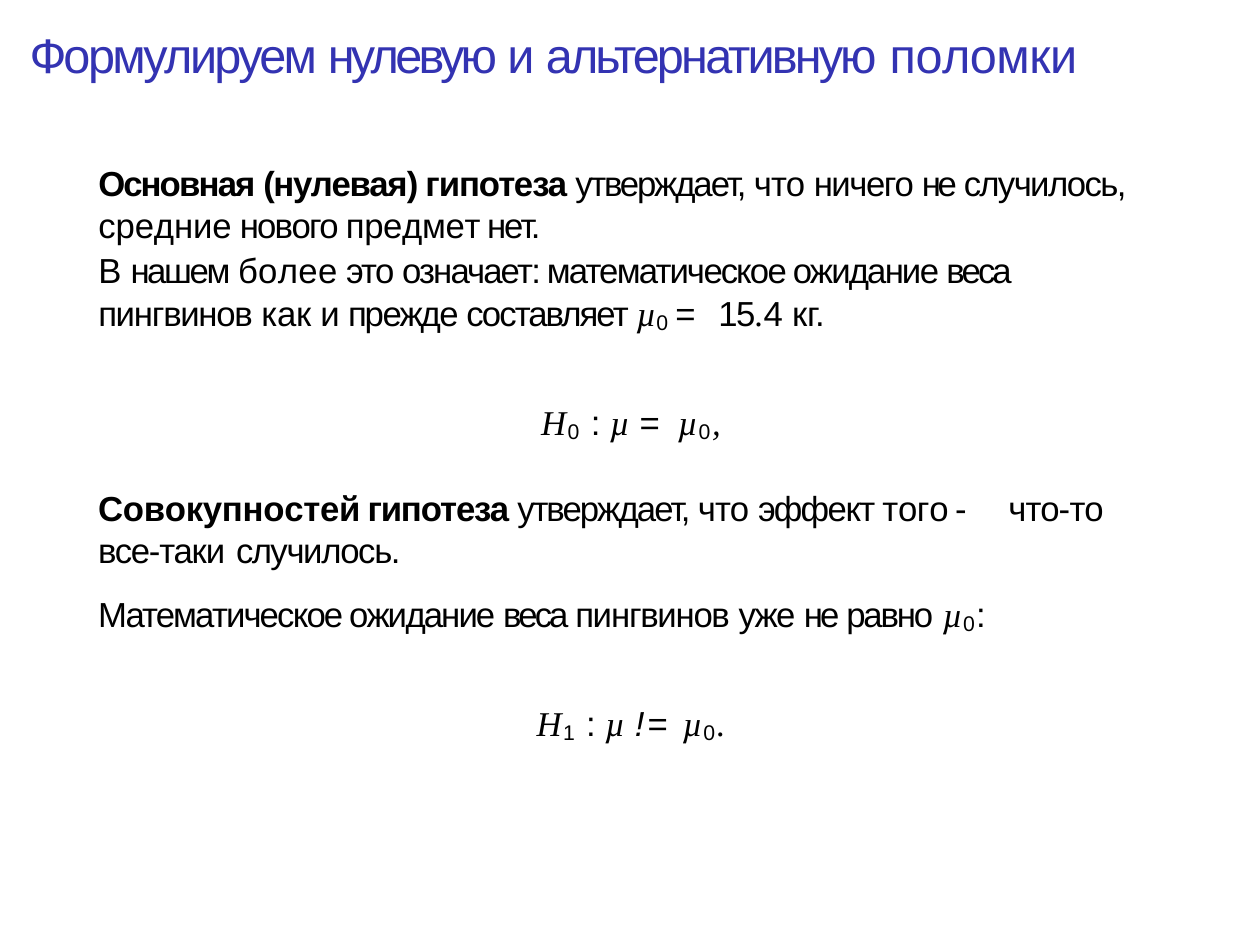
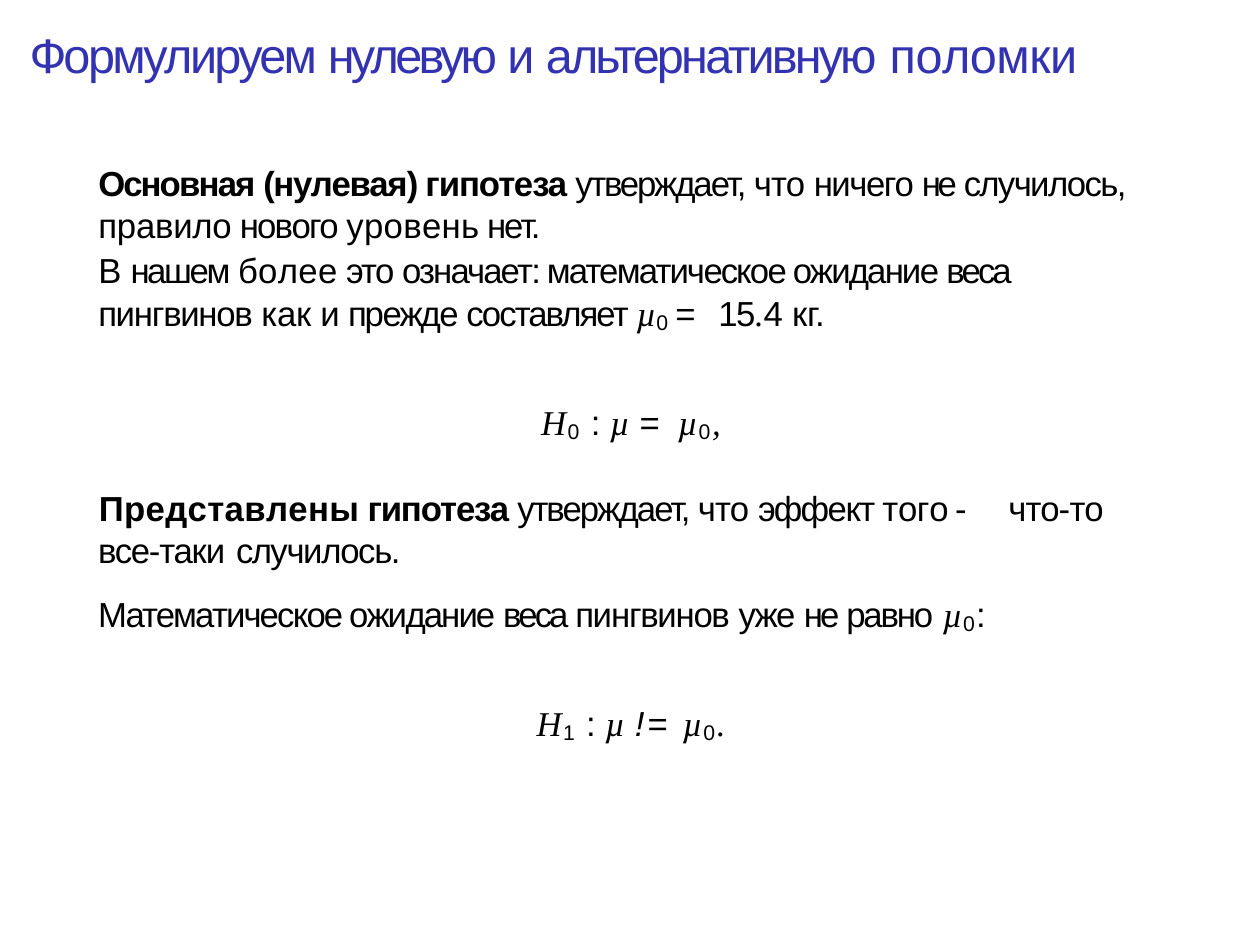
средние: средние -> правило (165, 227)
предмет: предмет -> уровень (413, 227)
Совокупностей: Совокупностей -> Представлены (229, 510)
